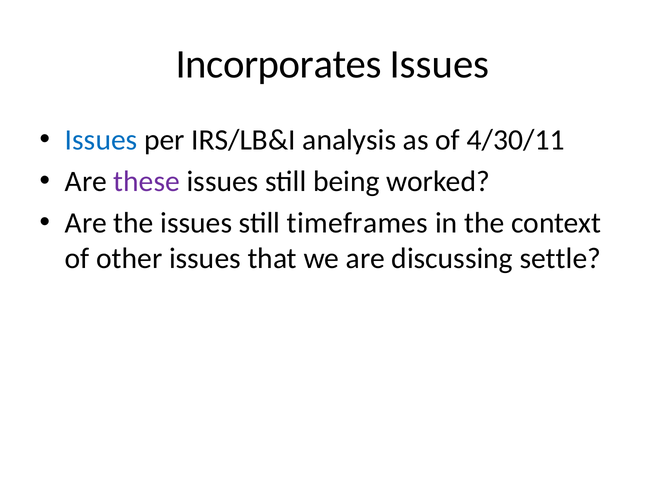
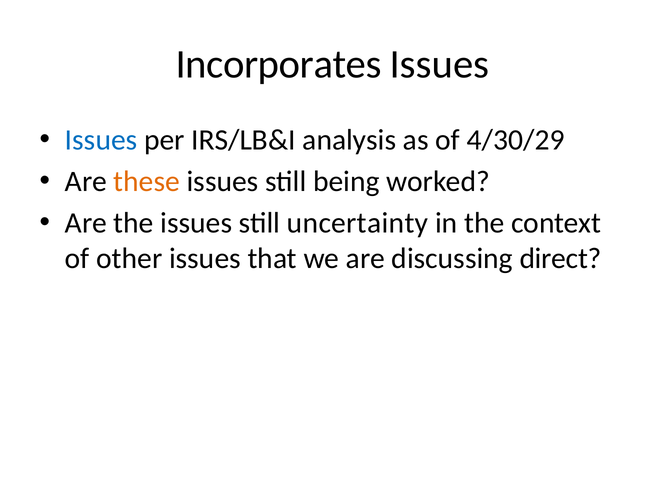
4/30/11: 4/30/11 -> 4/30/29 (516, 140)
these colour: purple -> orange (147, 181)
timeframes: timeframes -> uncertainty (358, 223)
settle: settle -> direct (561, 258)
